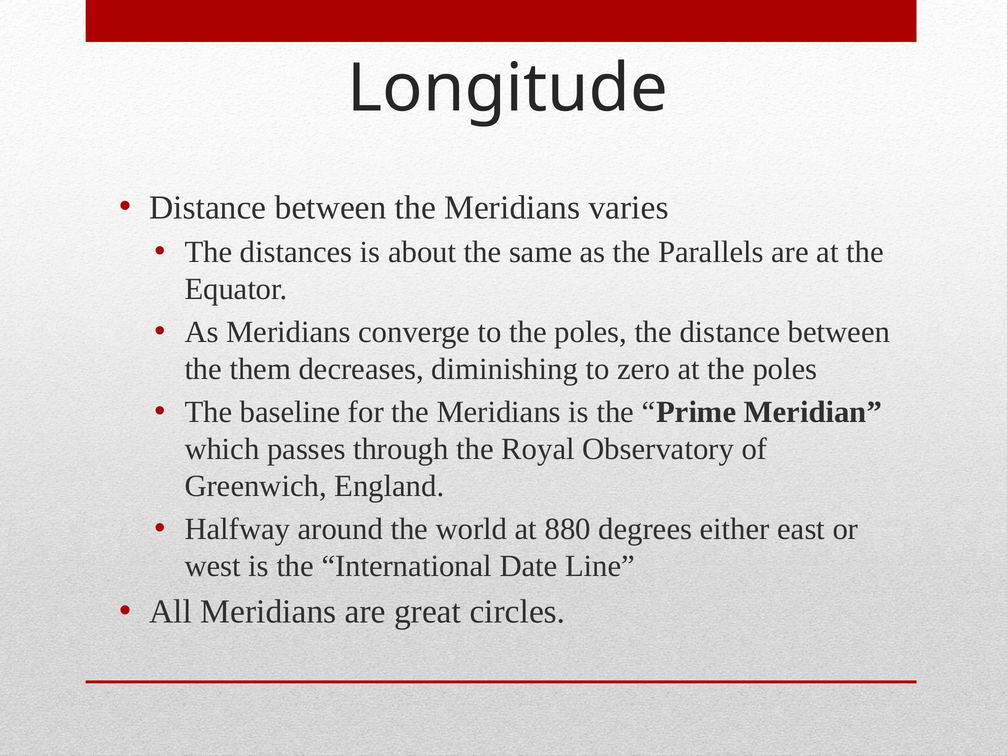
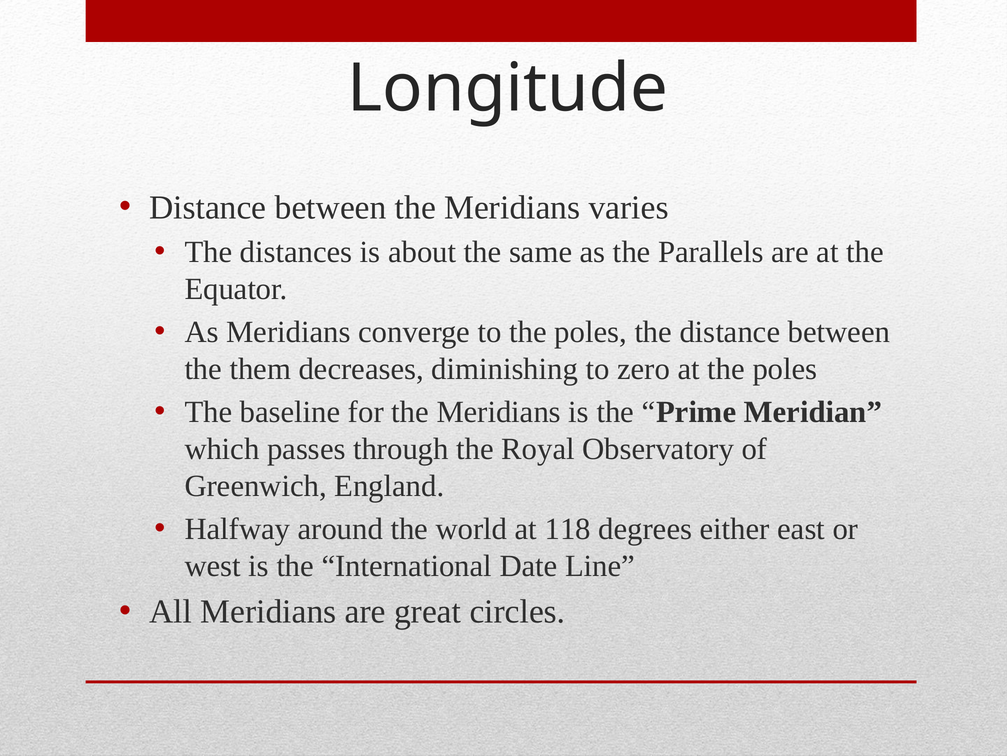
880: 880 -> 118 (568, 529)
